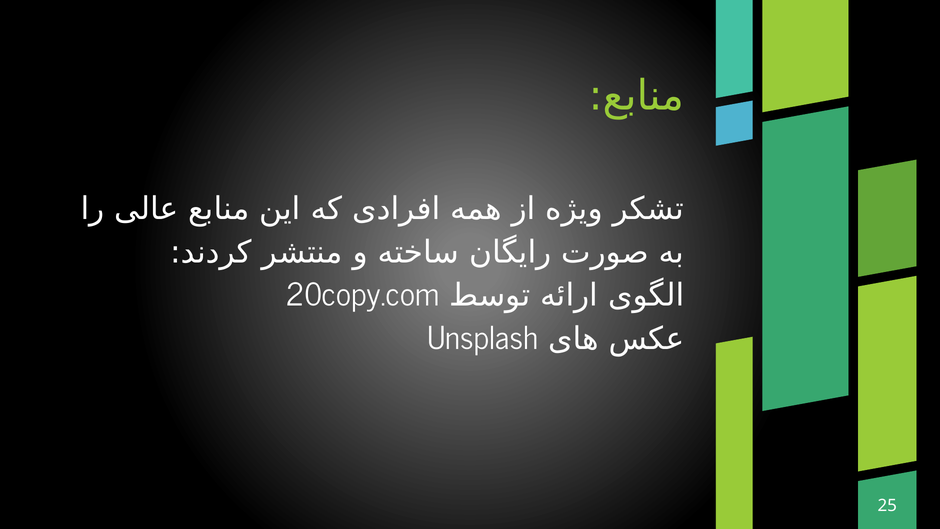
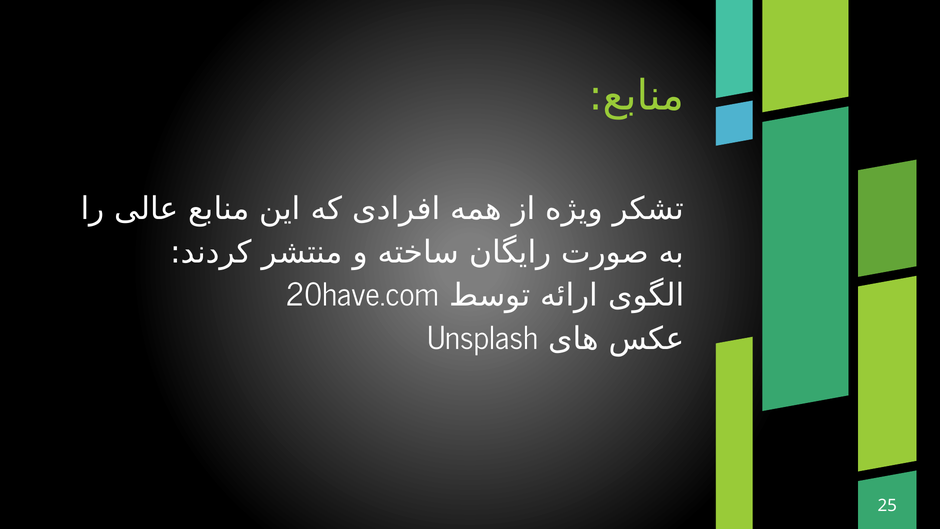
20copy.com: 20copy.com -> 20have.com (363, 295)
